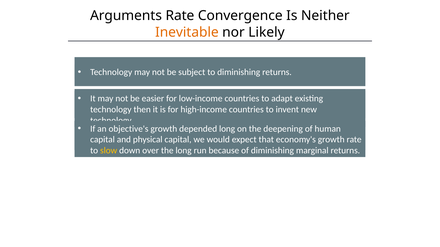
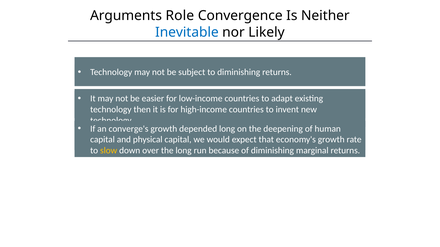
Arguments Rate: Rate -> Role (180, 16)
Inevitable colour: orange -> blue (187, 32)
objective's: objective's -> converge's (129, 129)
